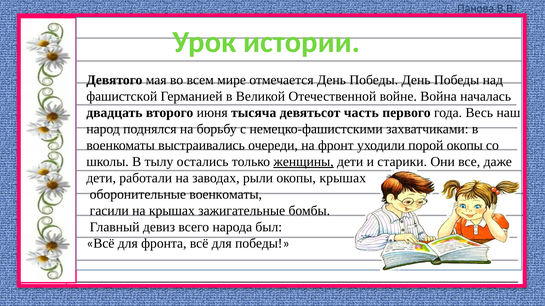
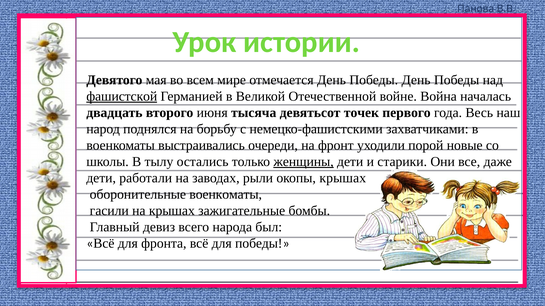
фашистской underline: none -> present (122, 97)
часть: часть -> точек (361, 113)
порой окопы: окопы -> новые (465, 146)
